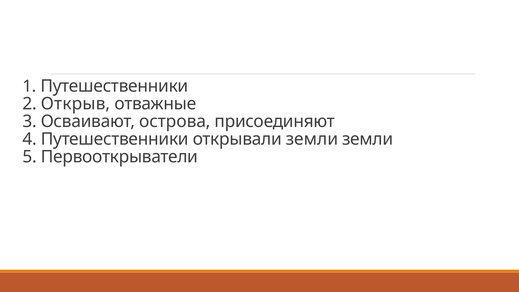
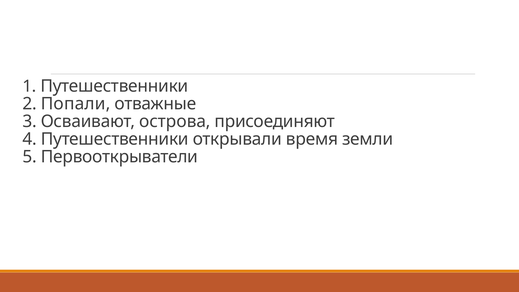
Открыв: Открыв -> Попали (76, 104)
открывали земли: земли -> время (312, 139)
